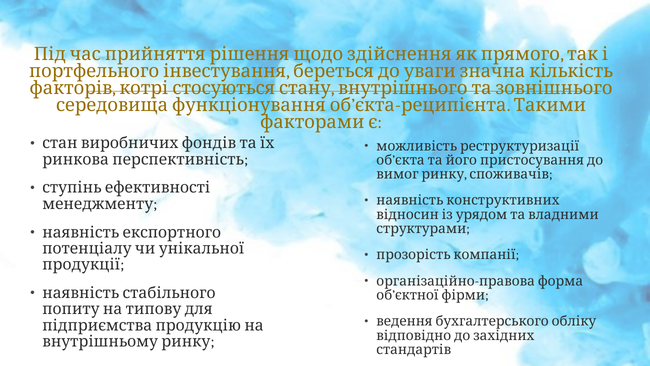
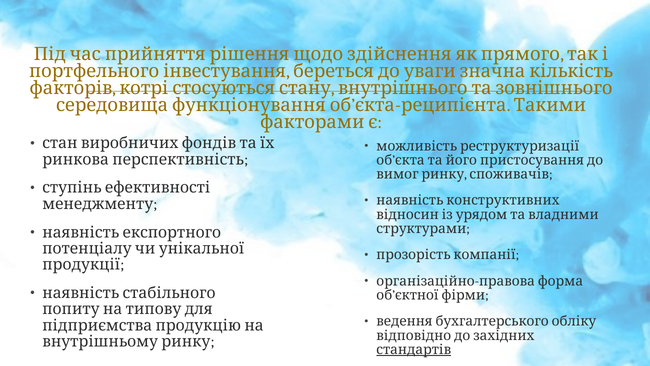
стандартів underline: none -> present (414, 349)
